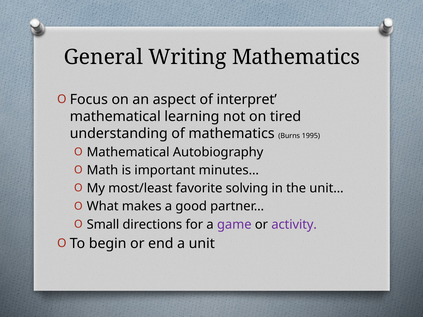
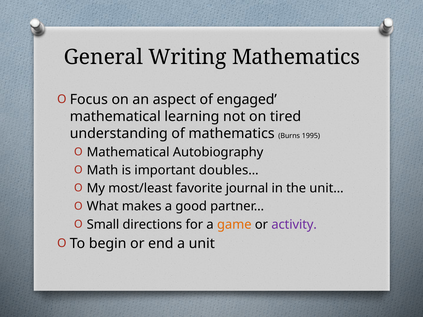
interpret: interpret -> engaged (247, 100)
minutes…: minutes… -> doubles… (229, 170)
solving: solving -> journal (247, 188)
game colour: purple -> orange (234, 225)
